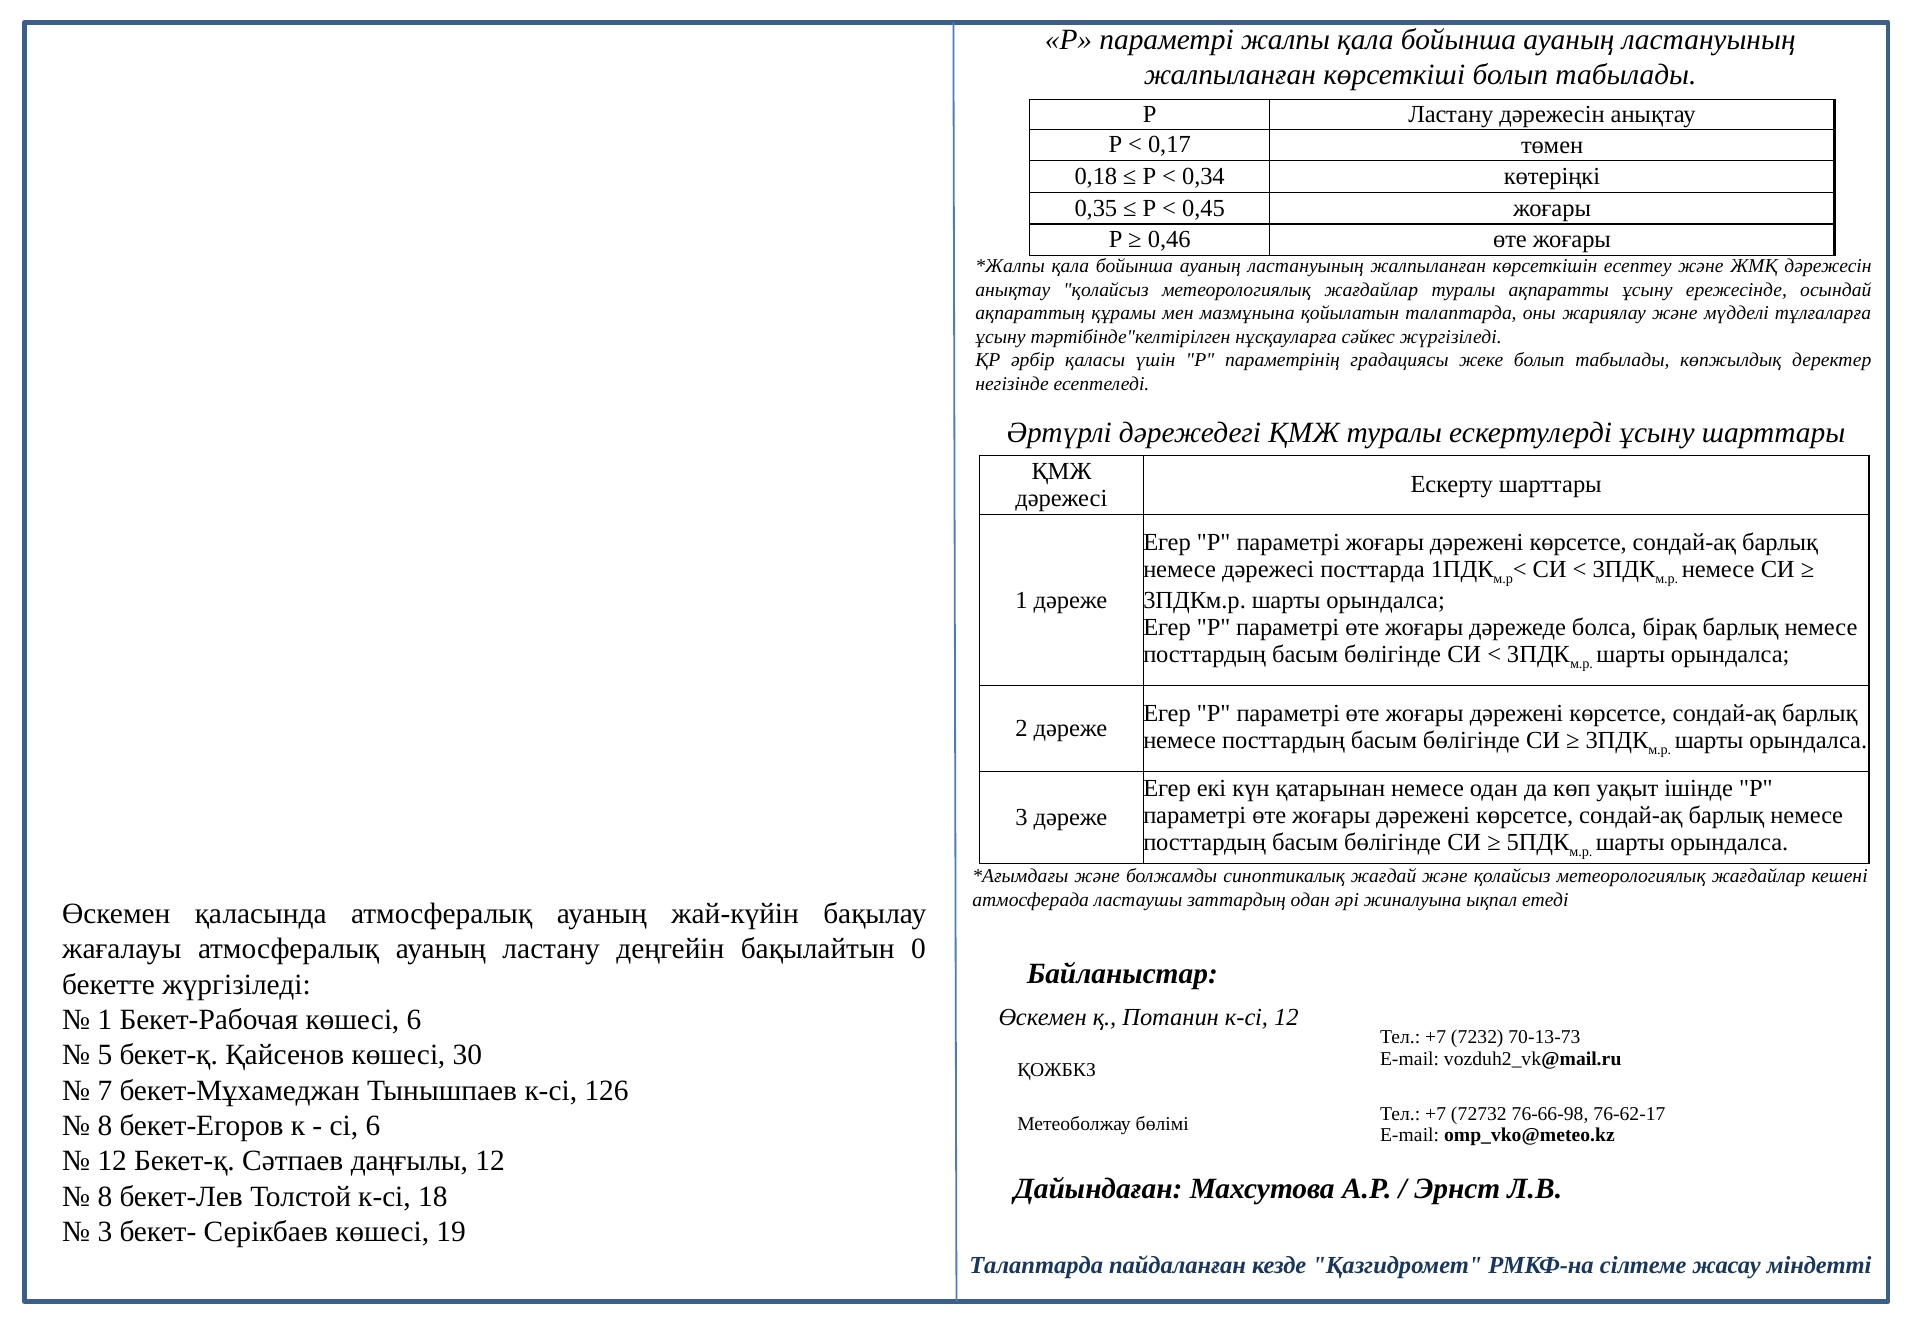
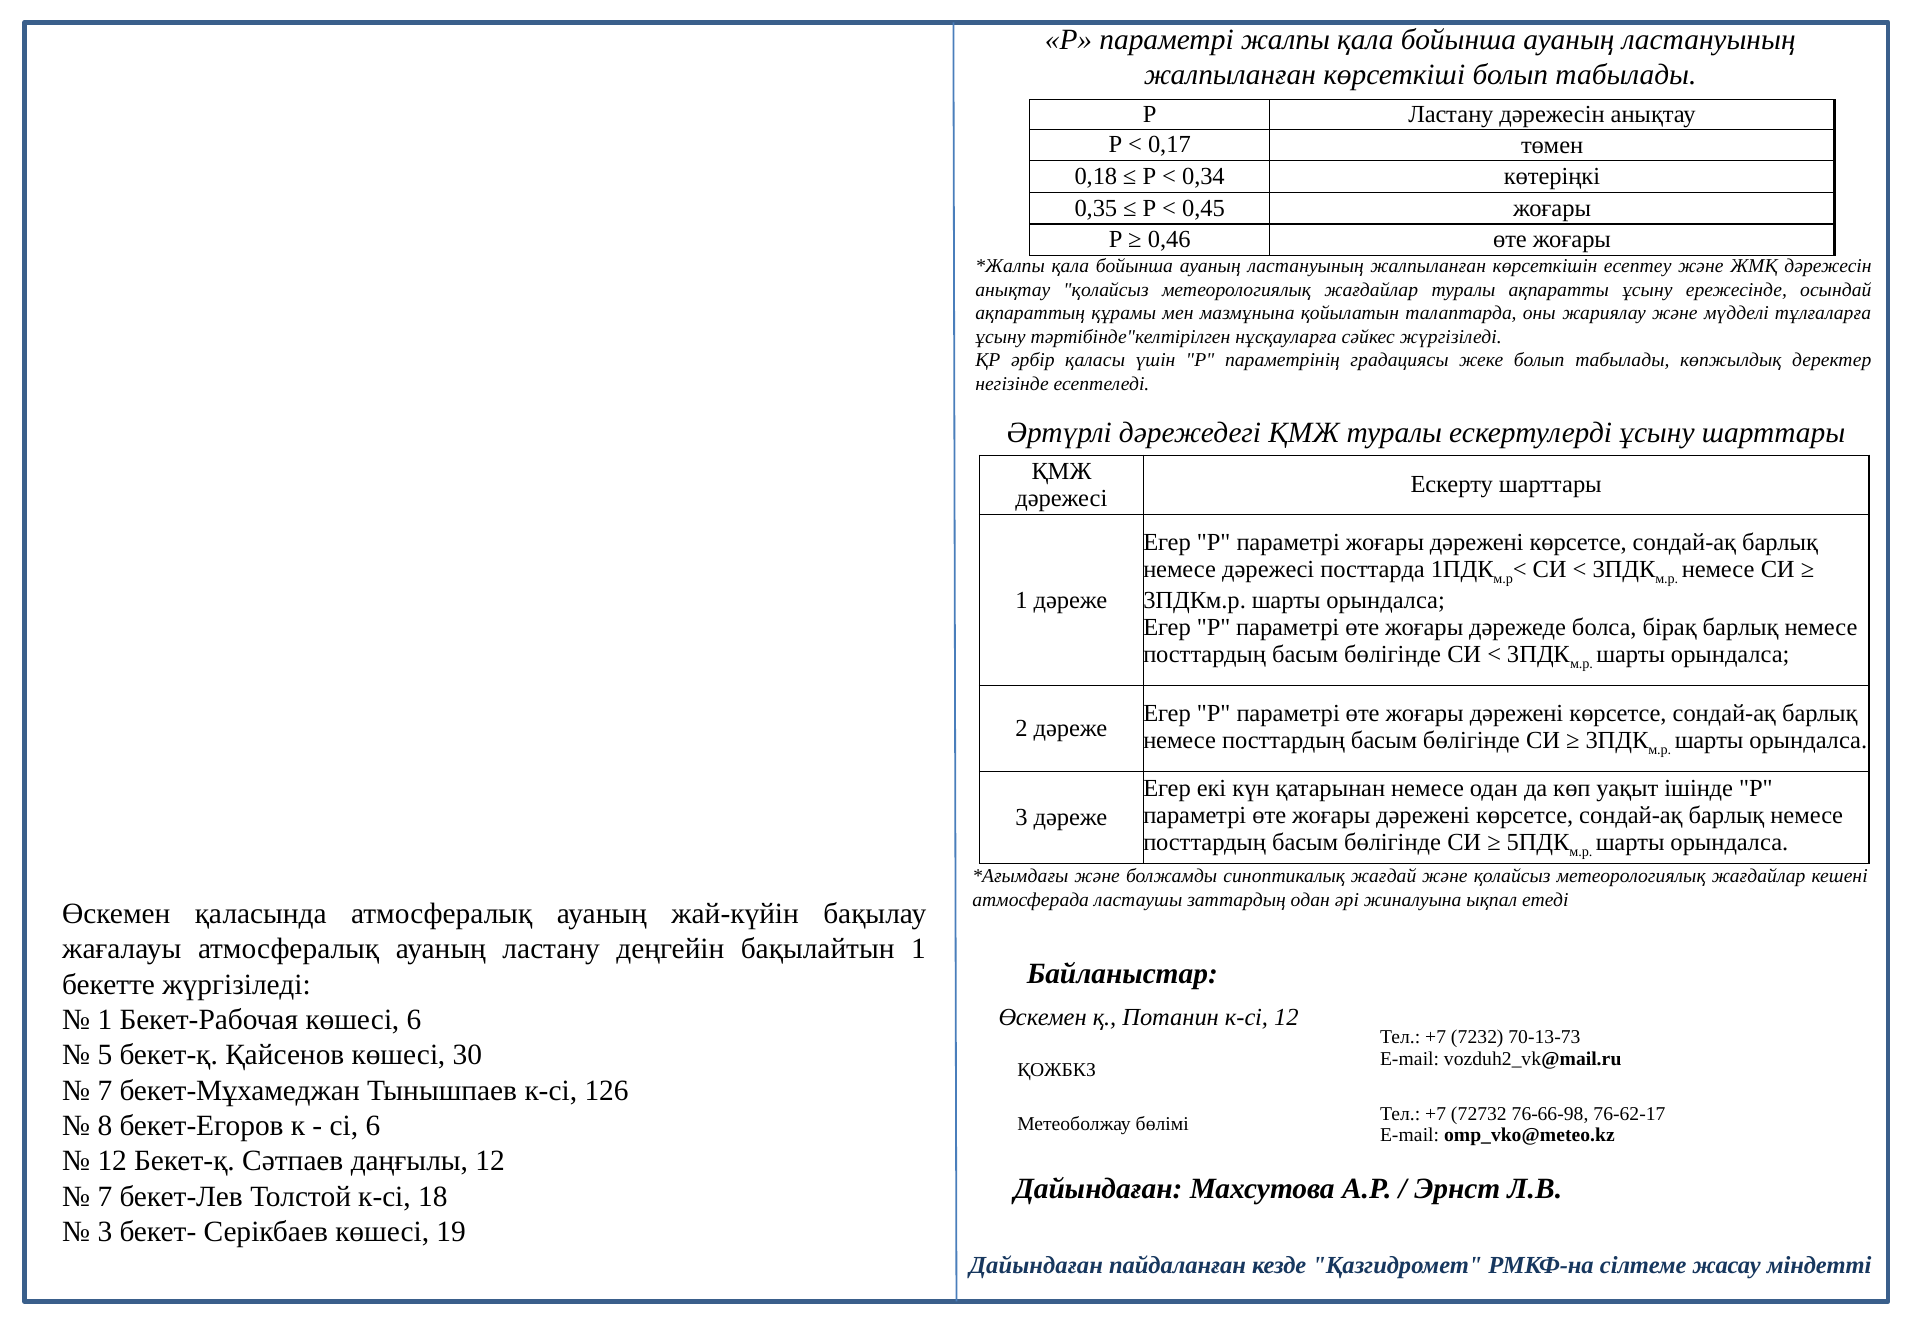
бақылайтын 0: 0 -> 1 (919, 950)
8: 8 -> 7 (105, 1197)
Талаптарда: Талаптарда -> Дайындаған (1036, 1266)
